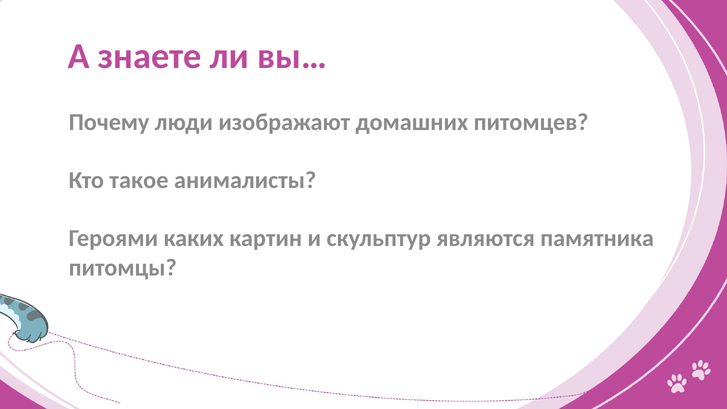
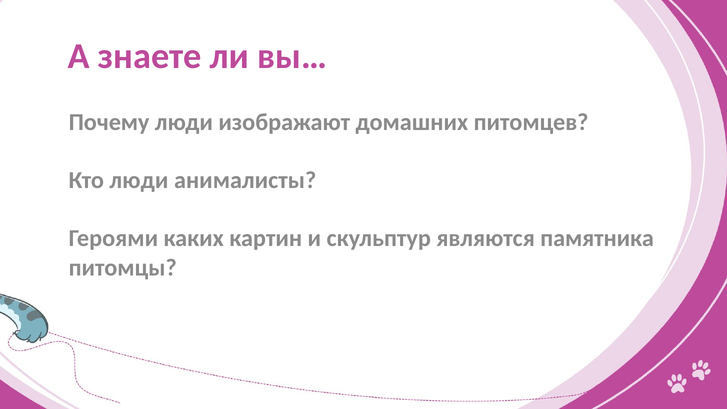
Кто такое: такое -> люди (139, 180)
